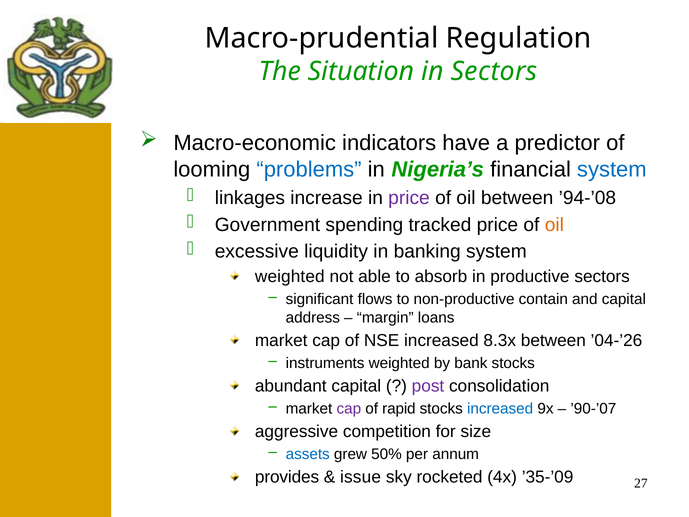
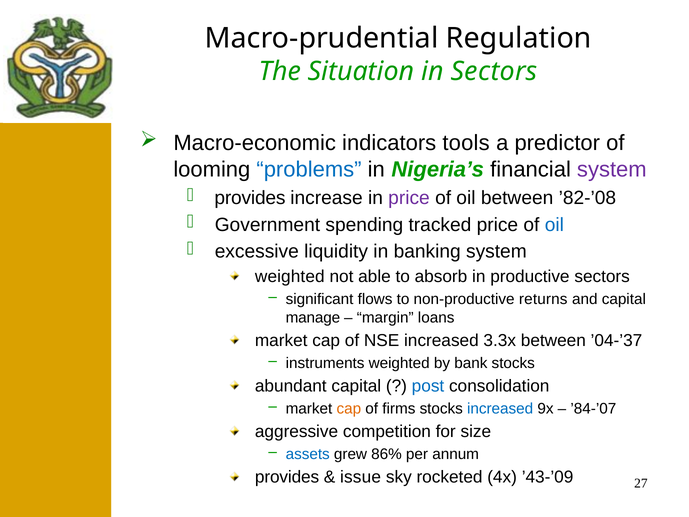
have: have -> tools (466, 143)
system colour: blue -> purple (612, 169)
linkages: linkages -> provides (250, 198)
’94-’08: ’94-’08 -> ’82-’08 (587, 198)
oil colour: orange -> blue (554, 225)
contain: contain -> returns (543, 299)
address: address -> manage (313, 317)
8.3x: 8.3x -> 3.3x (500, 340)
’04-’26: ’04-’26 -> ’04-’37 (616, 340)
post colour: purple -> blue (428, 386)
cap colour: purple -> orange (349, 408)
rapid: rapid -> firms (399, 408)
’90-’07: ’90-’07 -> ’84-’07 (593, 408)
50%: 50% -> 86% (387, 454)
’35-’09: ’35-’09 -> ’43-’09 (548, 477)
